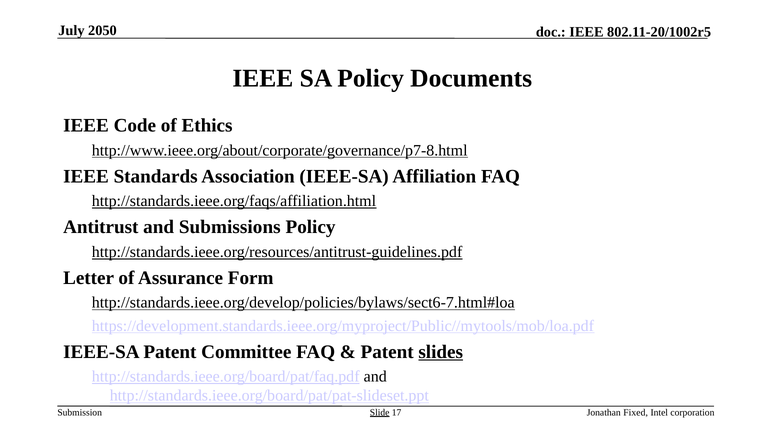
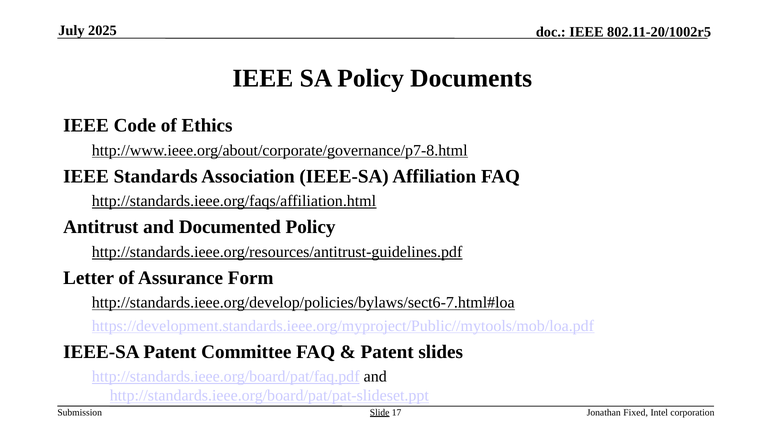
2050: 2050 -> 2025 (102, 30)
Submissions: Submissions -> Documented (230, 227)
slides underline: present -> none (441, 352)
